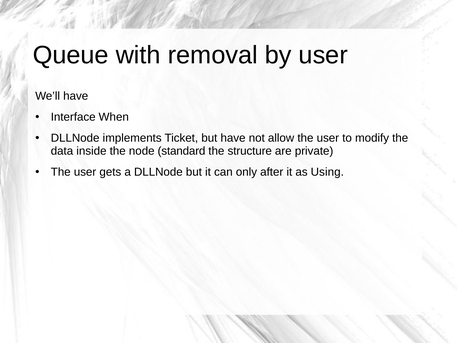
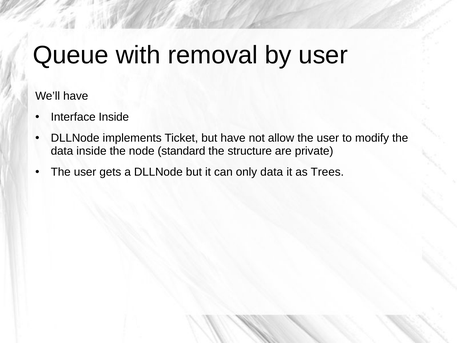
Interface When: When -> Inside (114, 117)
only after: after -> data (272, 172)
Using: Using -> Trees (327, 172)
